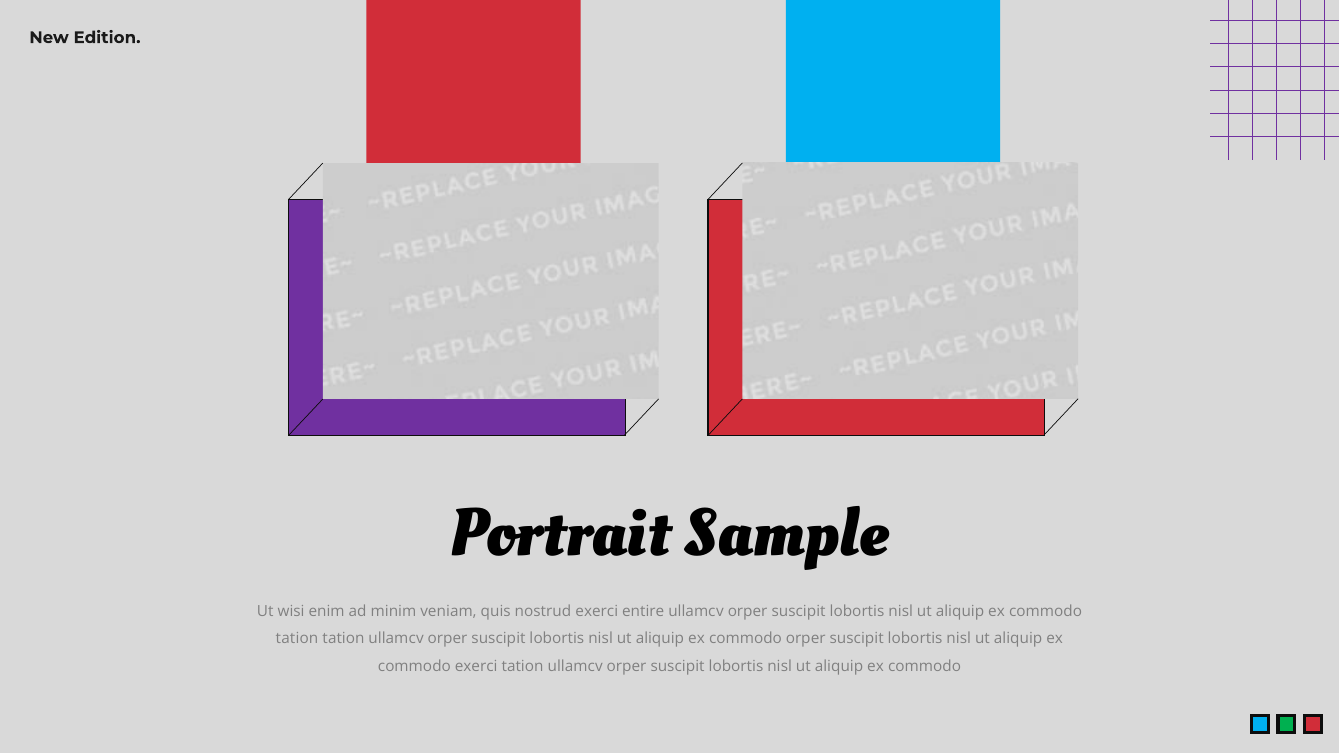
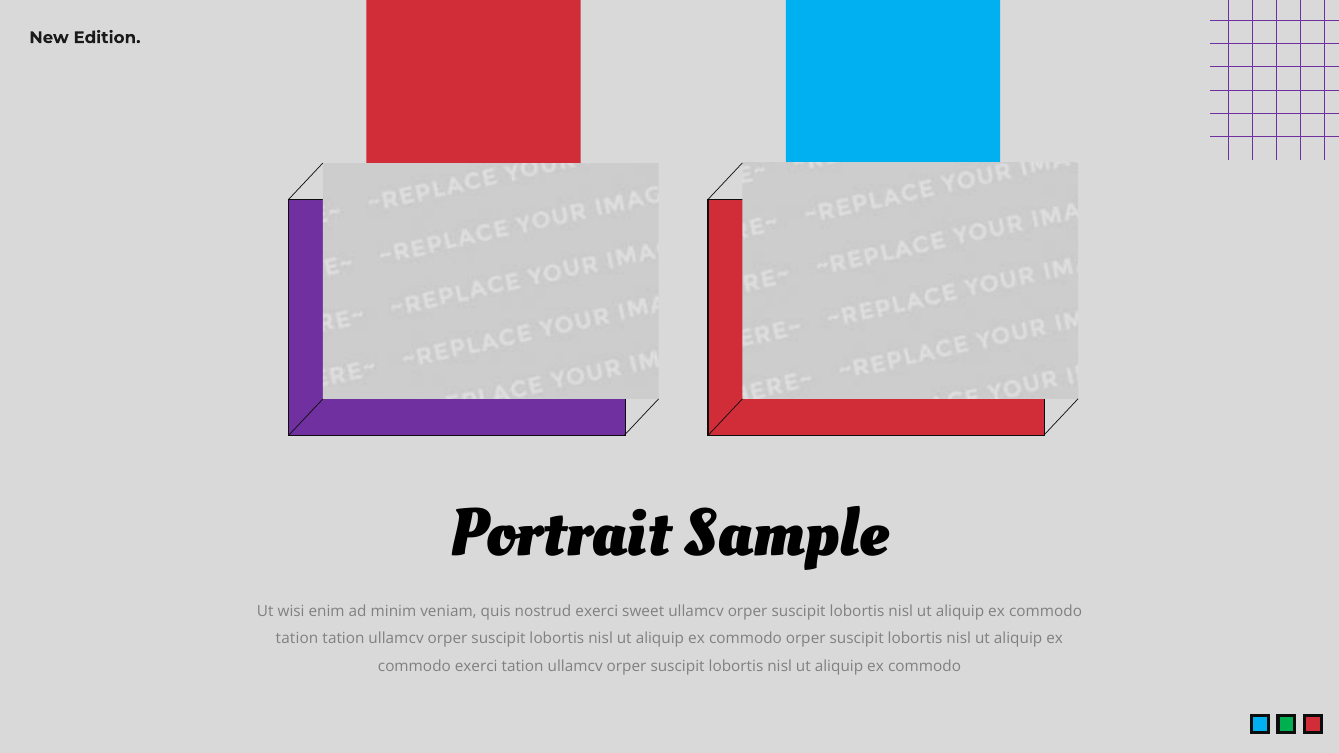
entire: entire -> sweet (643, 611)
